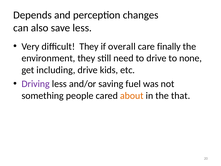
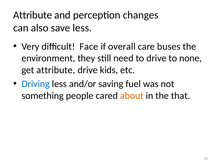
Depends: Depends -> Attribute (33, 15)
difficult They: They -> Face (89, 46)
finally: finally -> buses (169, 46)
get including: including -> attribute (56, 70)
Driving colour: purple -> blue (36, 84)
